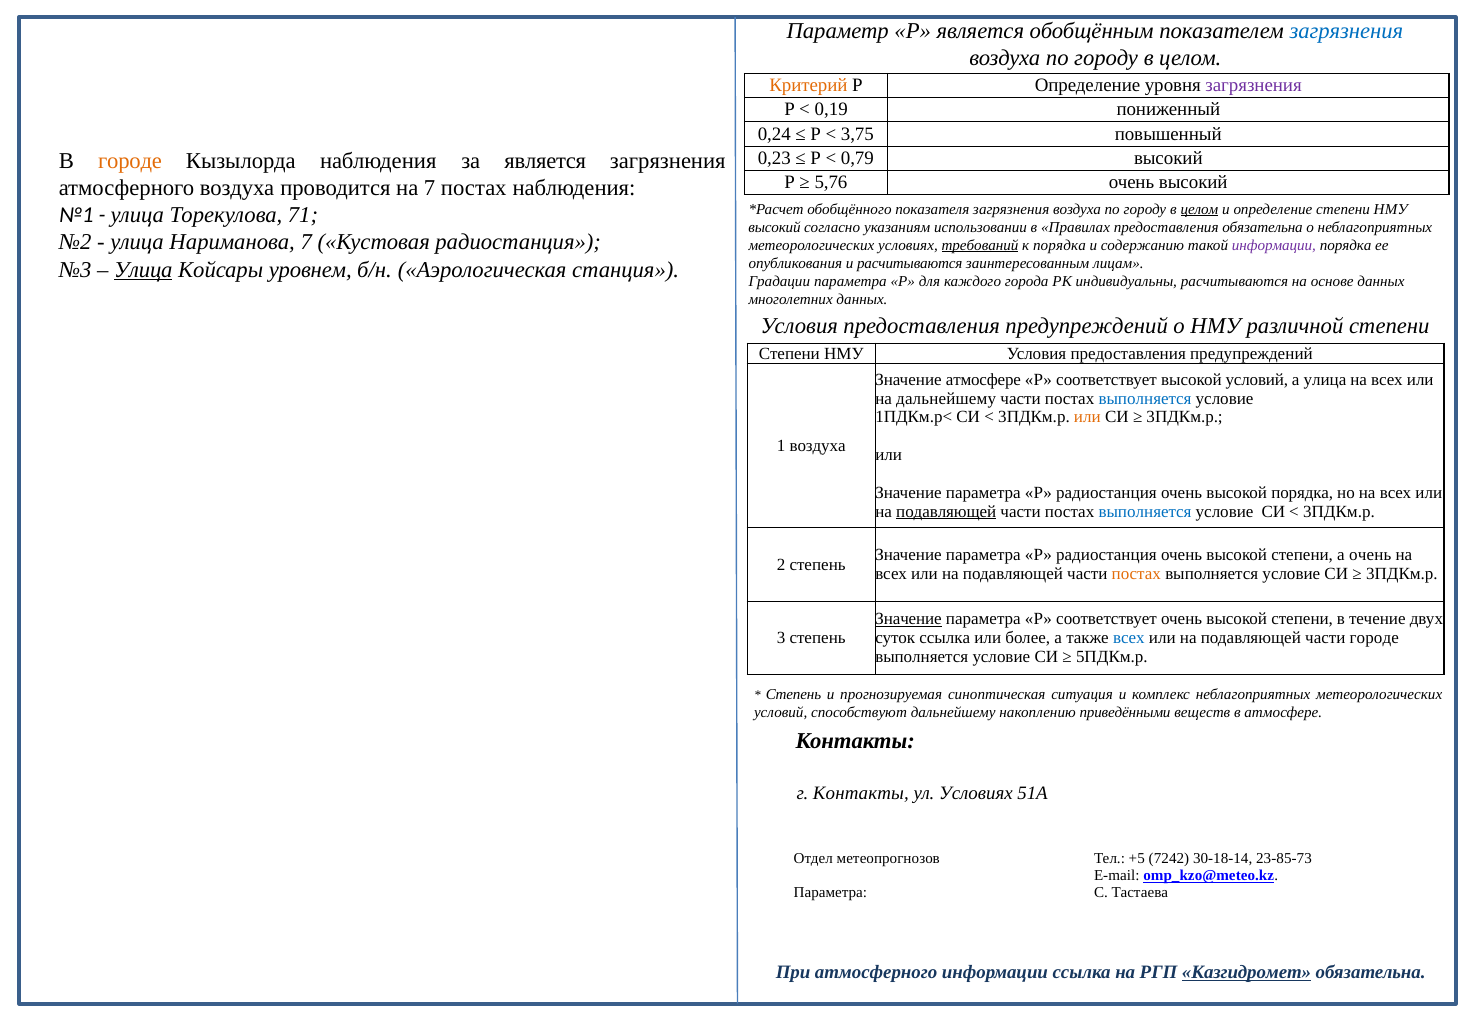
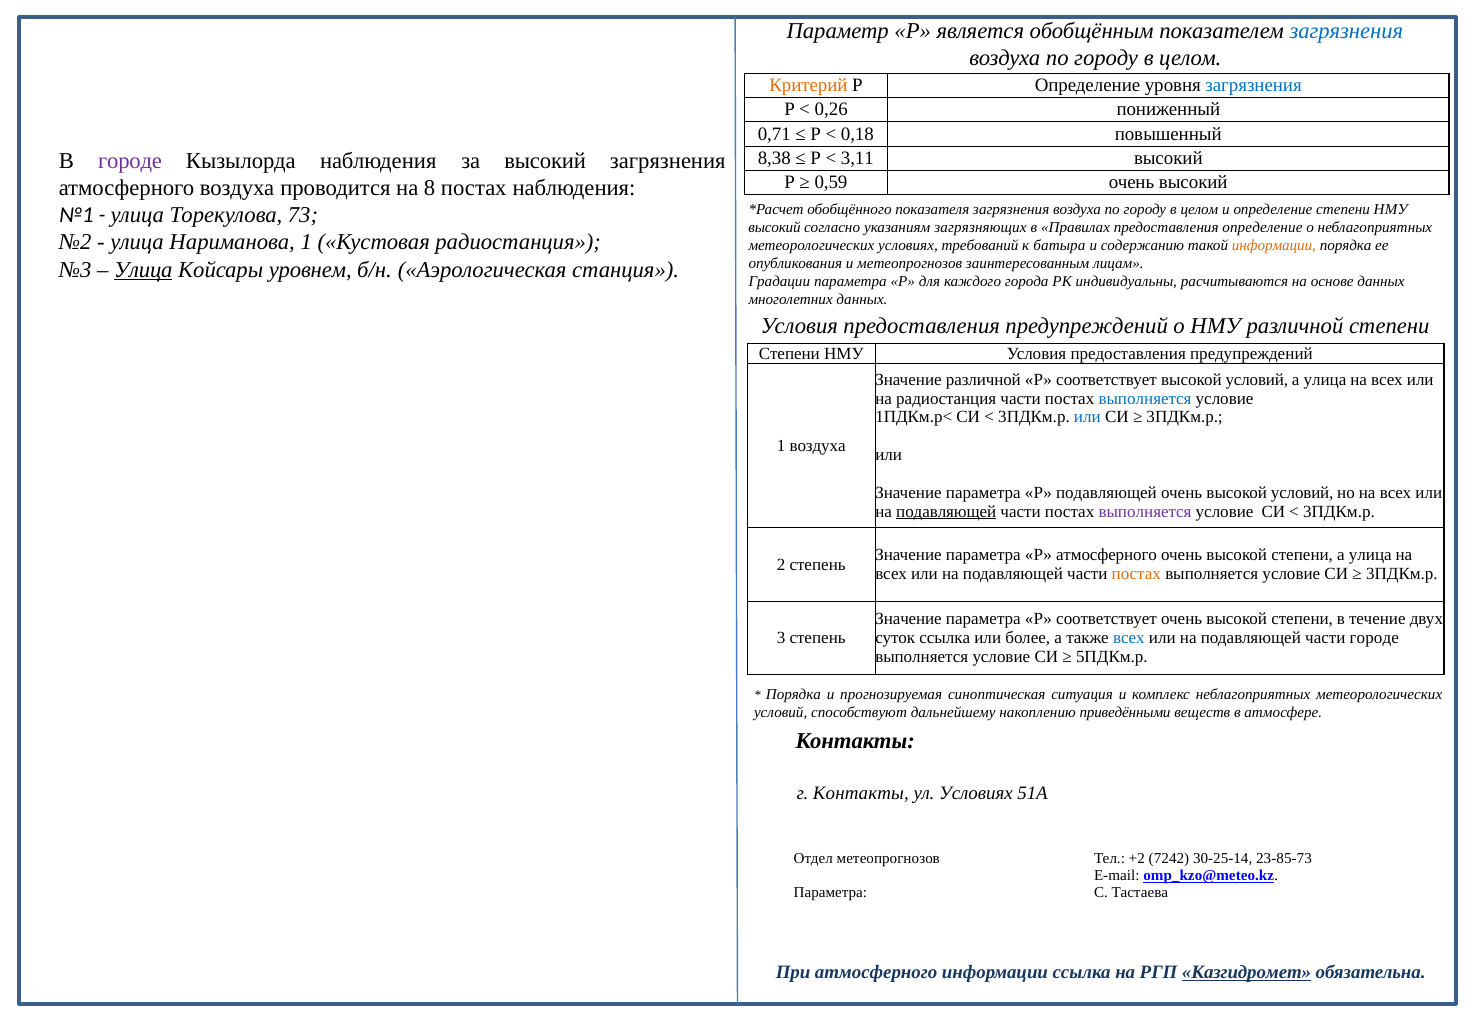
загрязнения colour: purple -> blue (1254, 85)
0,19: 0,19 -> 0,26 (831, 110)
0,24: 0,24 -> 0,71 (774, 134)
3,75: 3,75 -> 0,18 (857, 134)
0,23: 0,23 -> 8,38 (774, 158)
0,79: 0,79 -> 3,11 (857, 158)
городе colour: orange -> purple (130, 161)
за является: является -> высокий (545, 161)
5,76: 5,76 -> 0,59 (831, 183)
на 7: 7 -> 8 (430, 188)
целом underline: present -> none (1199, 209)
71: 71 -> 73 (303, 215)
использовании: использовании -> загрязняющих (981, 227)
предоставления обязательна: обязательна -> определение (1262, 227)
Нариманова 7: 7 -> 1 (306, 242)
требований underline: present -> none (980, 245)
к порядка: порядка -> батыра (1059, 245)
информации colour: purple -> orange (1274, 245)
и расчитываются: расчитываются -> метеопрогнозов (910, 263)
Значение атмосфере: атмосфере -> различной (983, 380)
на дальнейшему: дальнейшему -> радиостанция (946, 398)
или colour: orange -> blue (1087, 417)
радиостанция: радиостанция -> подавляющей (1106, 493)
очень высокой порядка: порядка -> условий (1302, 493)
выполняется colour: blue -> purple (1145, 512)
радиостанция: радиостанция -> атмосферного (1107, 555)
степени а очень: очень -> улица (1370, 555)
Значение underline: present -> none (909, 619)
Степень: Степень -> Порядка (793, 695)
+5: +5 -> +2 (1137, 859)
30-18-14: 30-18-14 -> 30-25-14 (1223, 859)
